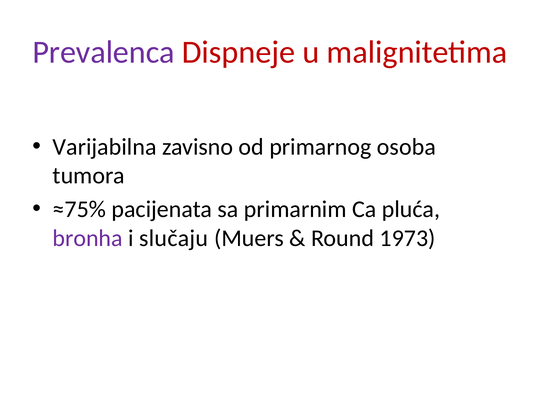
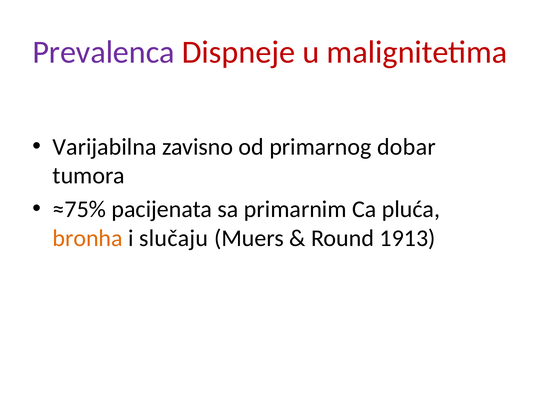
osoba: osoba -> dobar (406, 147)
bronha colour: purple -> orange (88, 238)
1973: 1973 -> 1913 (408, 238)
